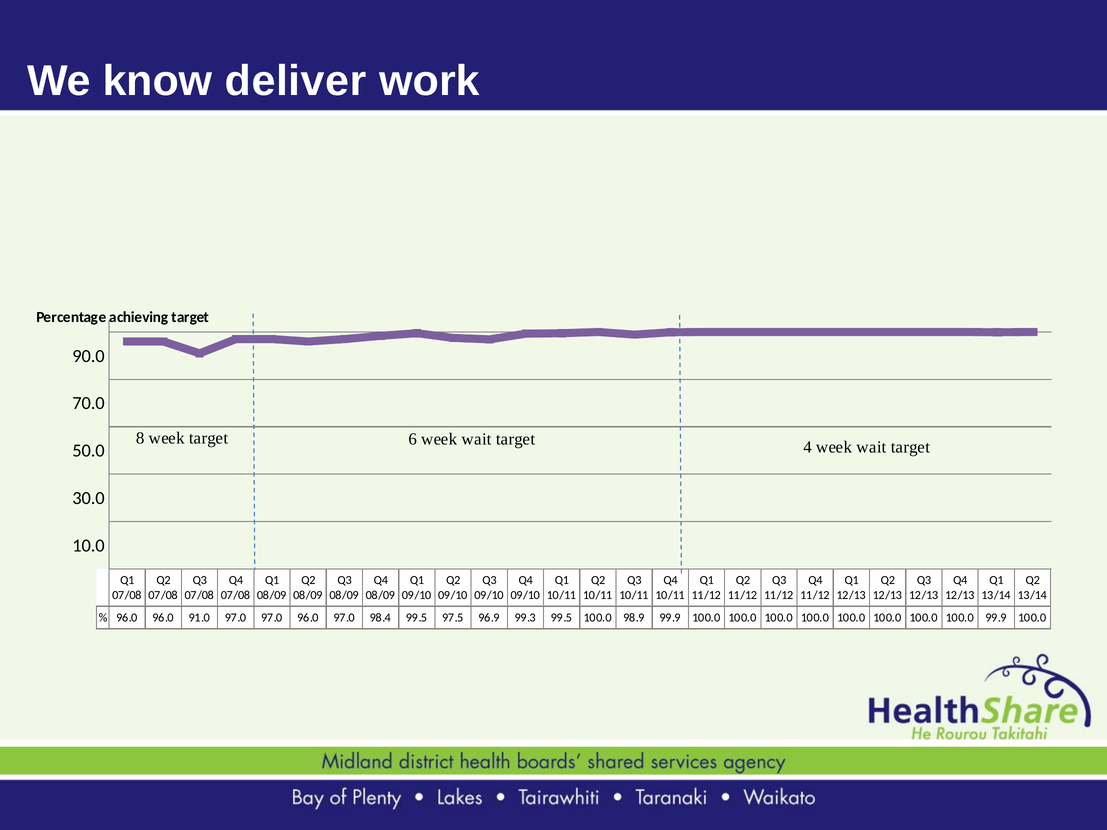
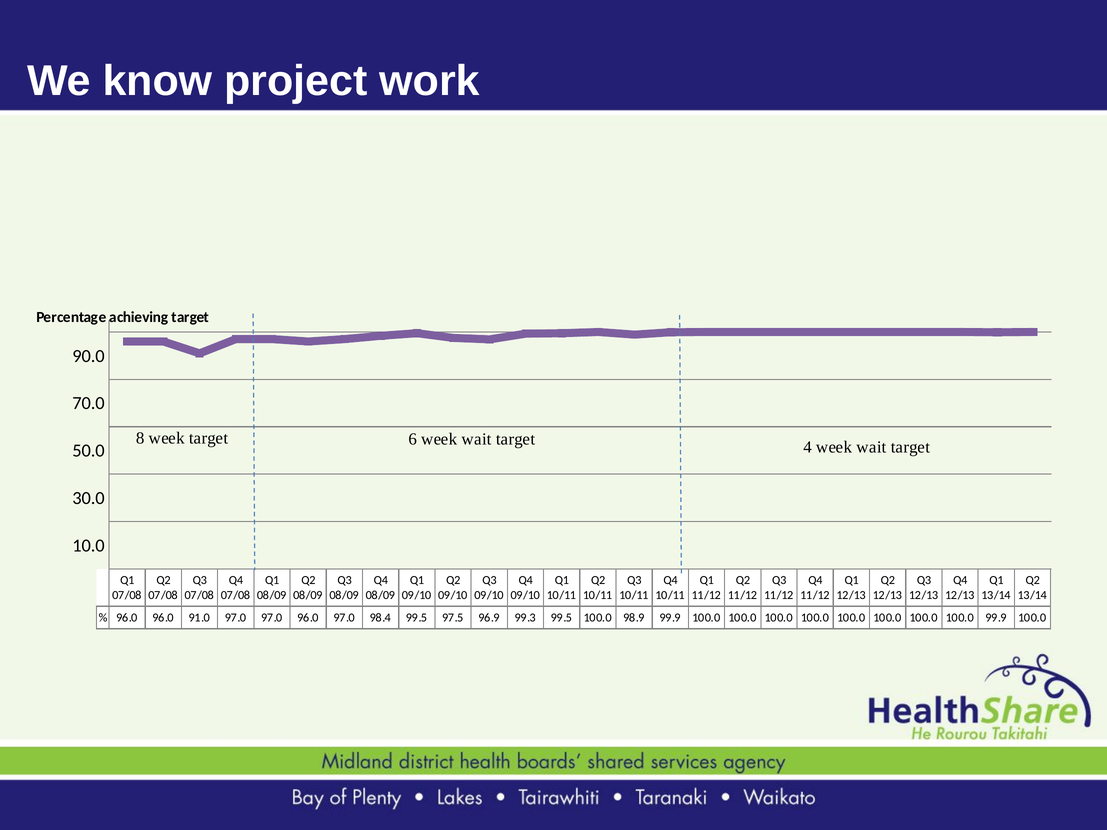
deliver: deliver -> project (296, 81)
